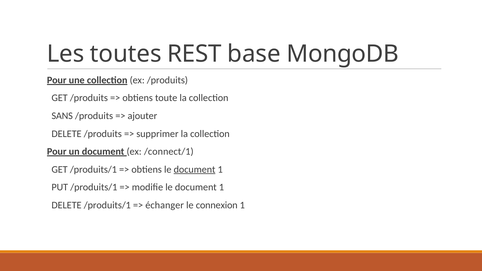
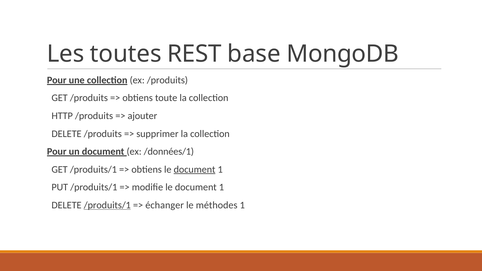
SANS: SANS -> HTTP (62, 116)
/connect/1: /connect/1 -> /données/1 (169, 152)
/produits/1 underline: none -> present (107, 205)
connexion: connexion -> méthodes (217, 205)
